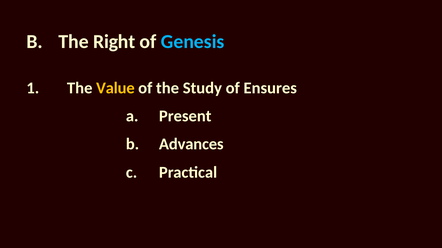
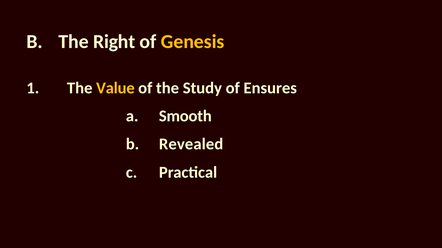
Genesis colour: light blue -> yellow (193, 42)
Present: Present -> Smooth (185, 116)
Advances: Advances -> Revealed (191, 145)
